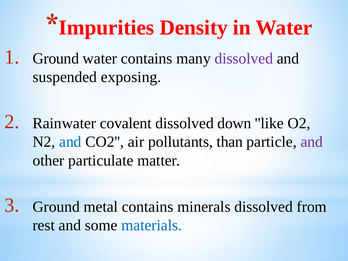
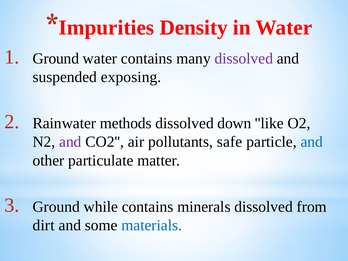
covalent: covalent -> methods (126, 123)
and colour: blue -> purple (70, 142)
than: than -> safe (230, 142)
and colour: purple -> blue (312, 142)
metal: metal -> while (101, 207)
rest: rest -> dirt (44, 225)
